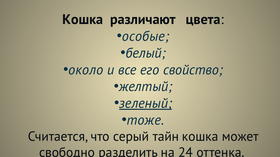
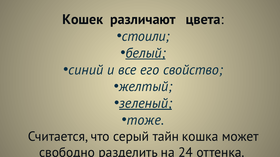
Кошка: Кошка -> Кошек (83, 20)
особые: особые -> стоили (146, 36)
белый underline: none -> present (146, 53)
около: около -> синий (86, 70)
